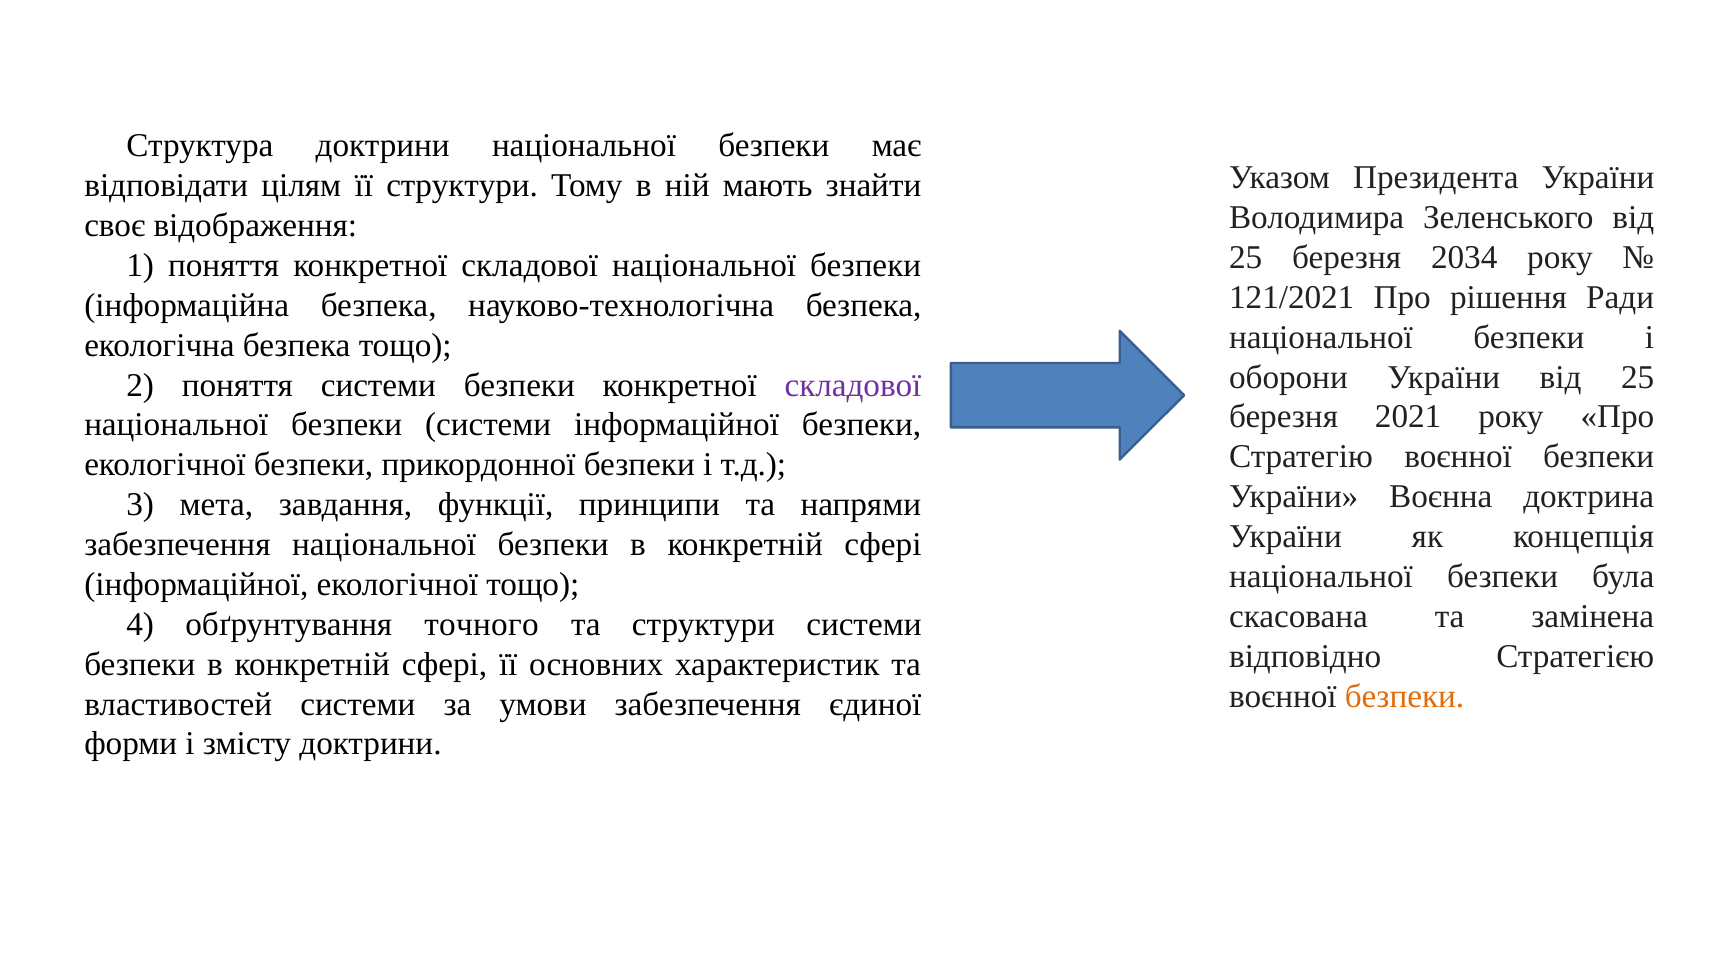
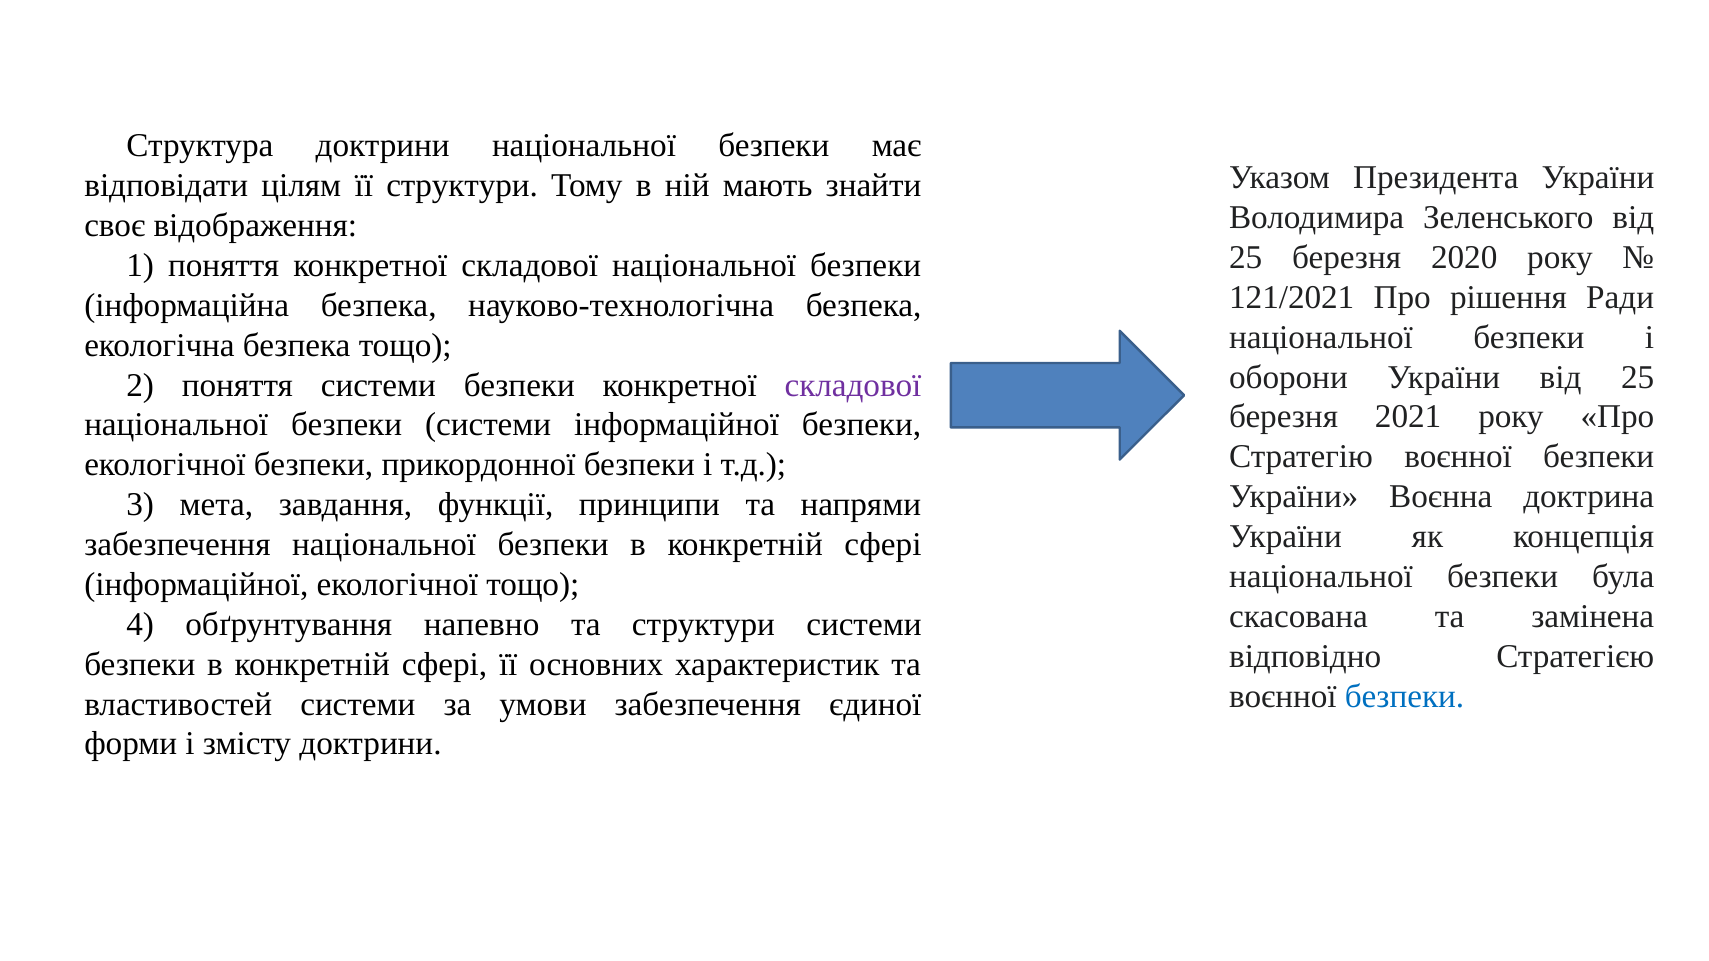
2034: 2034 -> 2020 (1464, 257)
точного: точного -> напевно (482, 625)
безпеки colour: orange -> blue (1405, 696)
